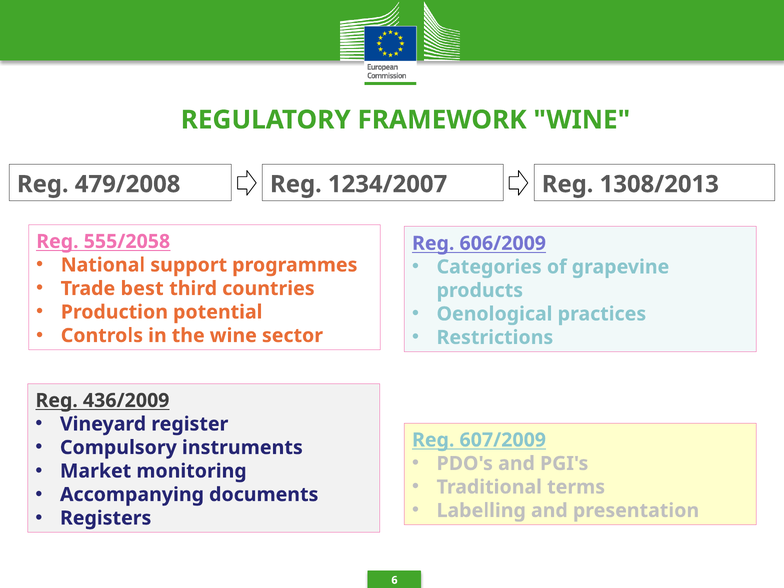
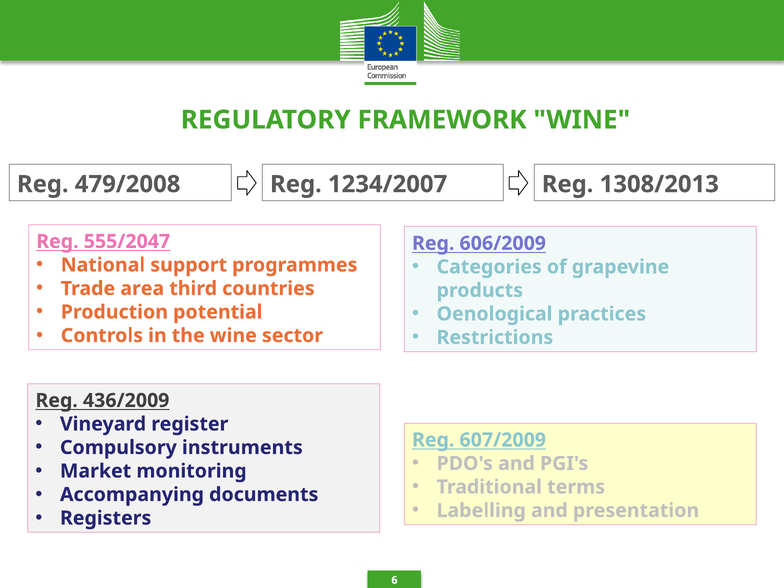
555/2058: 555/2058 -> 555/2047 (127, 242)
best: best -> area (142, 289)
